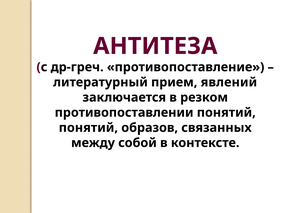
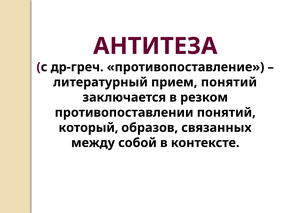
прием явлений: явлений -> понятий (229, 82)
понятий: понятий -> который (88, 128)
